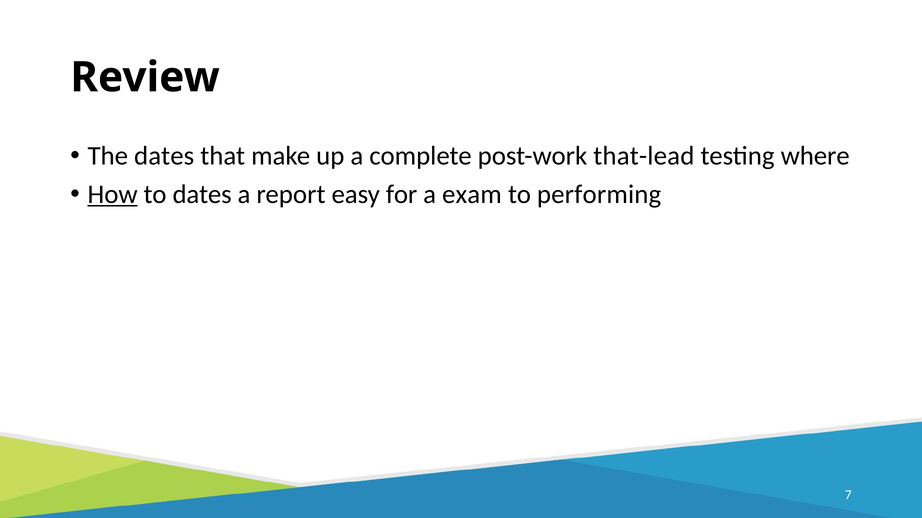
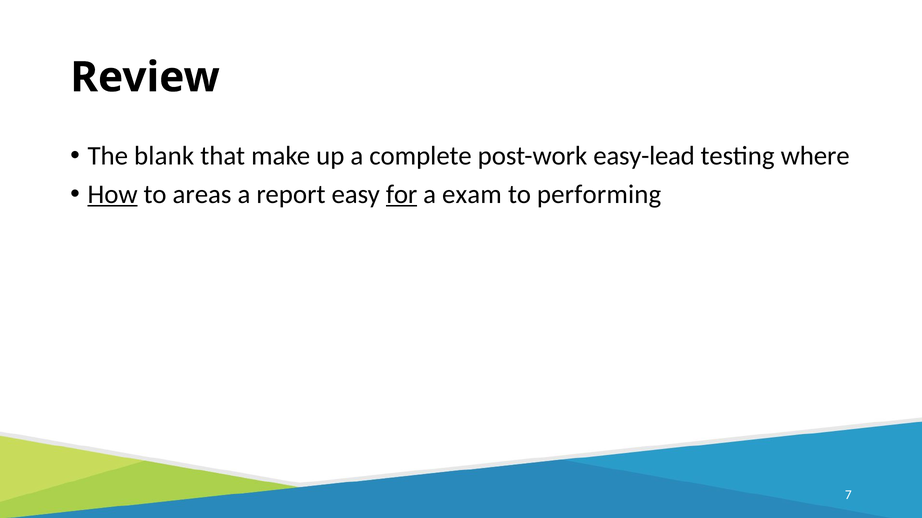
The dates: dates -> blank (164, 156)
that-lead: that-lead -> easy-lead (644, 156)
to dates: dates -> areas (202, 195)
for underline: none -> present (402, 195)
